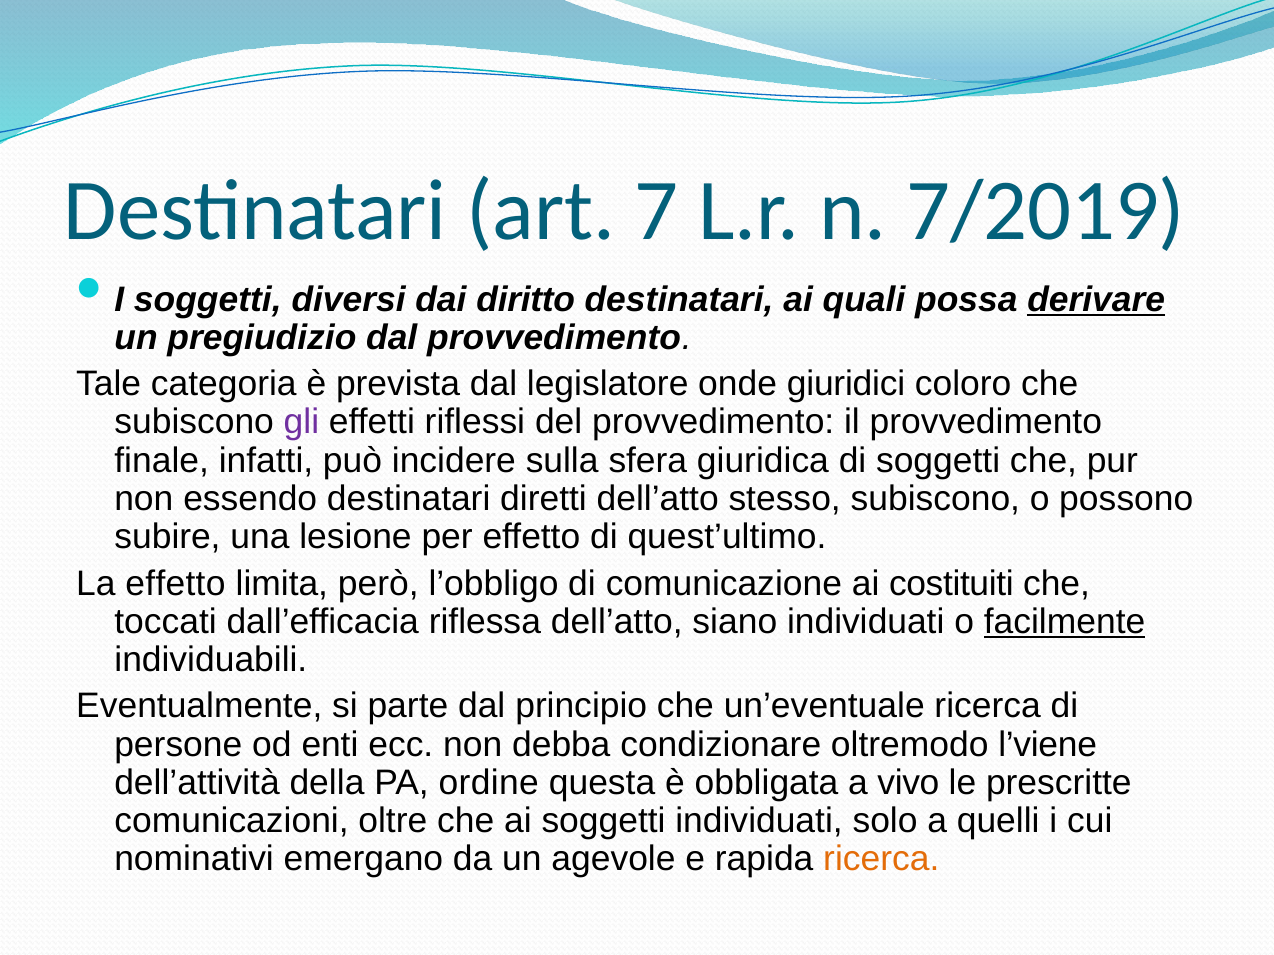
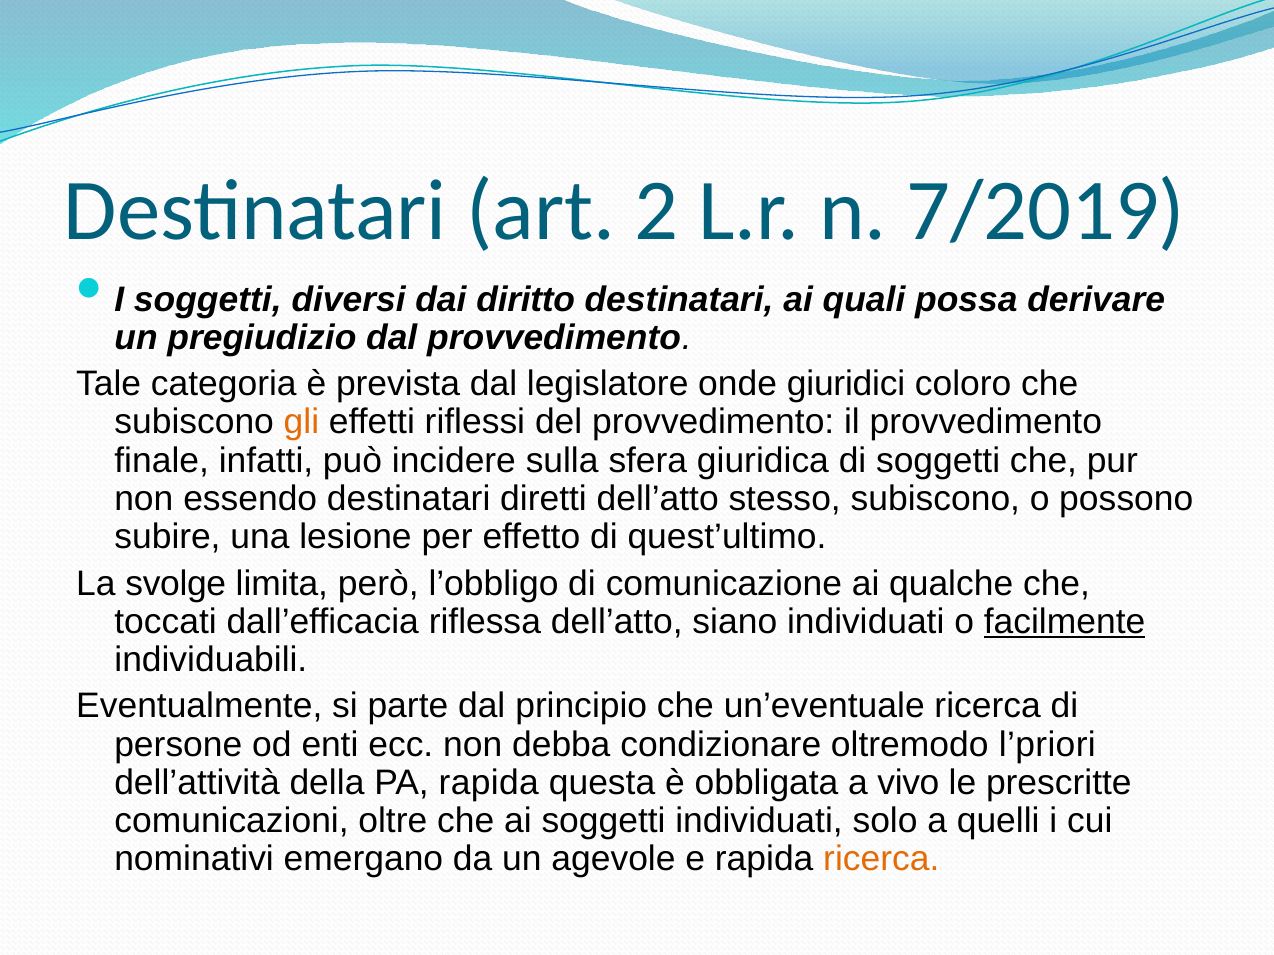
7: 7 -> 2 (657, 211)
derivare underline: present -> none (1096, 300)
gli colour: purple -> orange (301, 423)
La effetto: effetto -> svolge (176, 584)
costituiti: costituiti -> qualche (951, 584)
l’viene: l’viene -> l’priori (1047, 745)
PA ordine: ordine -> rapida (489, 783)
